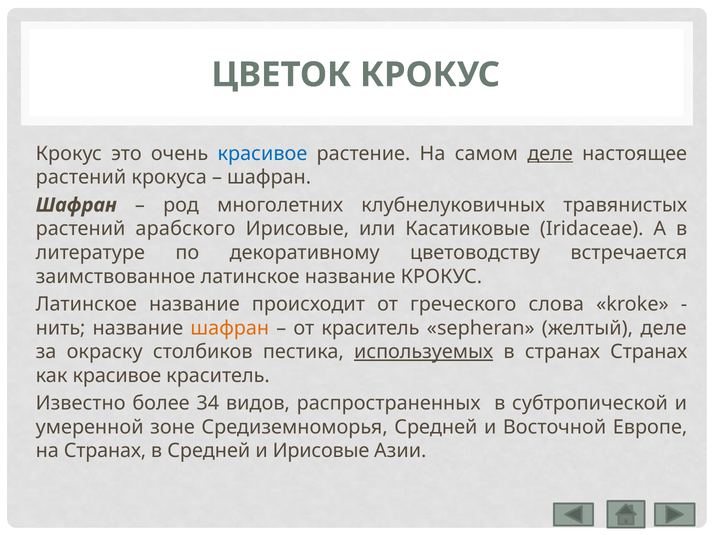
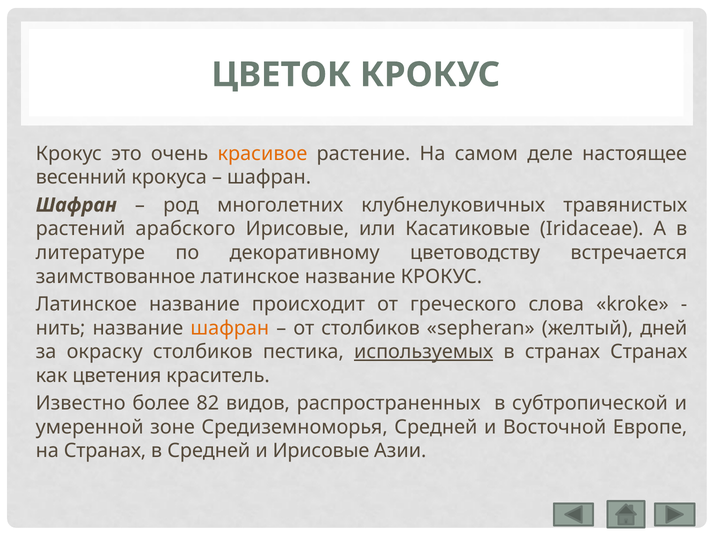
красивое colour: blue -> orange (262, 154)
деле underline: present -> none (550, 154)
растений: растений -> весенний (81, 178)
от краситель: краситель -> столбиков (371, 328)
желтый деле: деле -> дней (664, 328)
как красивое: красивое -> цветения (117, 376)
34: 34 -> 82 (208, 404)
